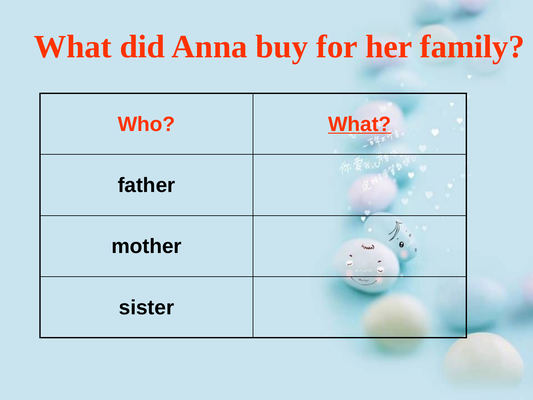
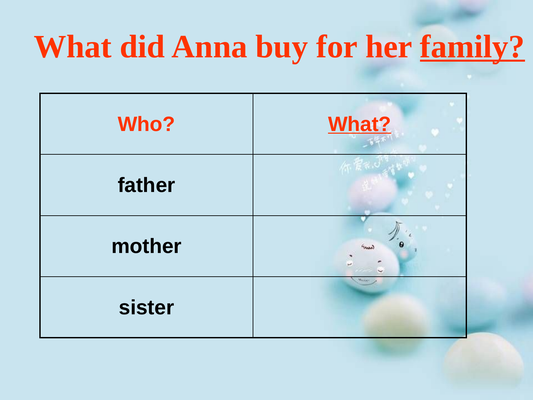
family underline: none -> present (472, 47)
